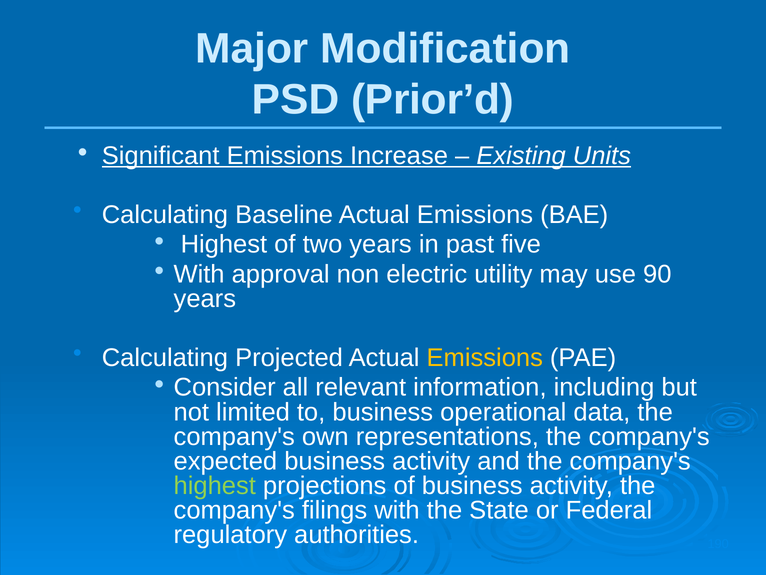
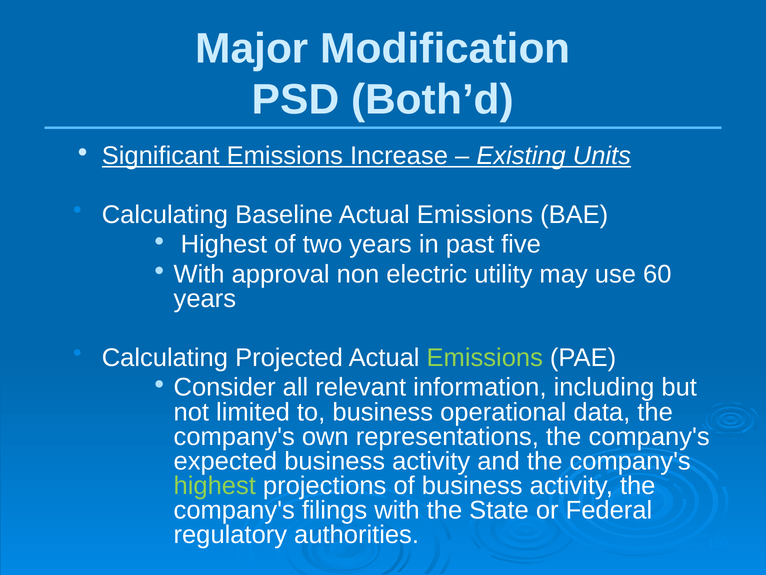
Prior’d: Prior’d -> Both’d (432, 100)
90: 90 -> 60 (657, 274)
Emissions colour: yellow -> light green (485, 358)
